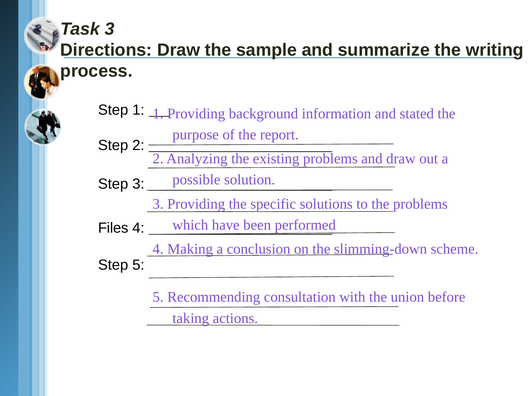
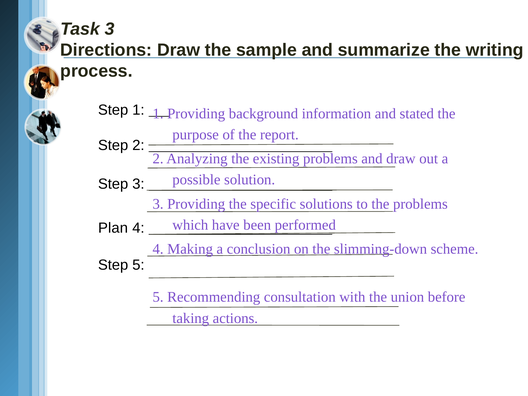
Files: Files -> Plan (113, 228)
